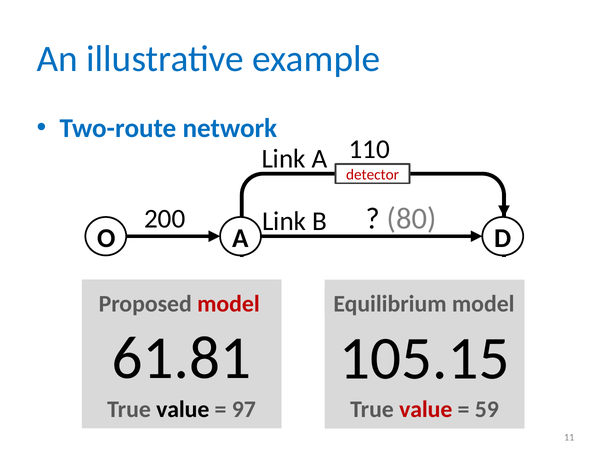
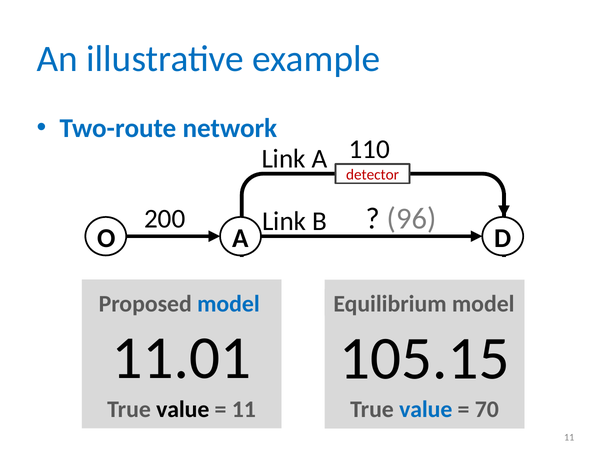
80: 80 -> 96 (412, 219)
model colour: red -> blue (228, 304)
61.81: 61.81 -> 11.01 (182, 358)
97: 97 -> 11 (244, 409)
value colour: red -> blue (426, 409)
59: 59 -> 70 (487, 409)
